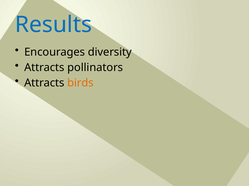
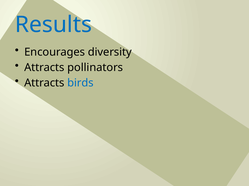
birds colour: orange -> blue (80, 83)
